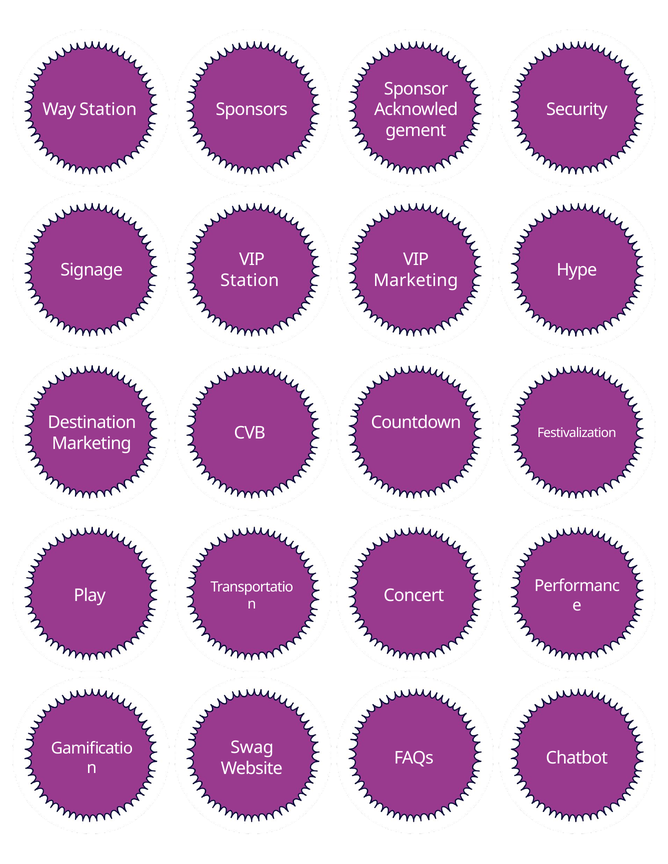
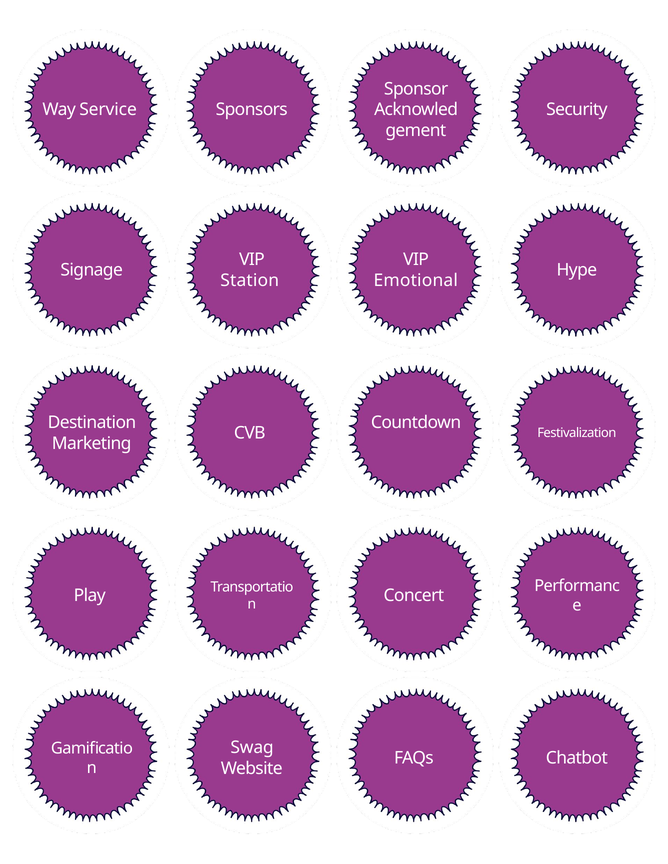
Way Station: Station -> Service (108, 110)
Marketing: Marketing -> Emotional (416, 280)
